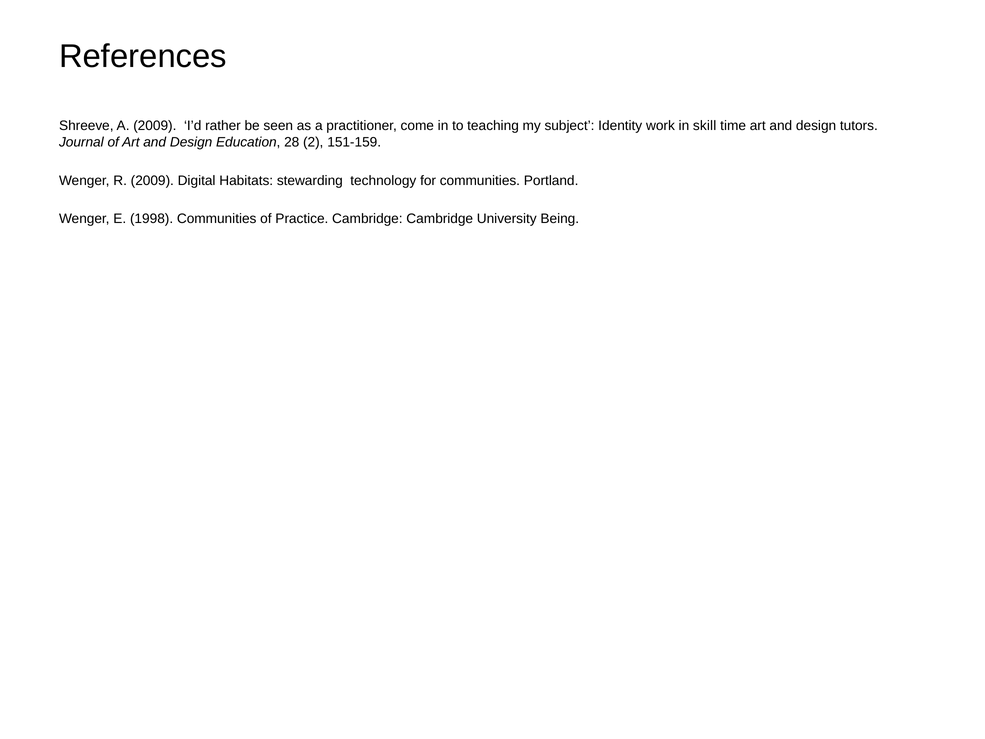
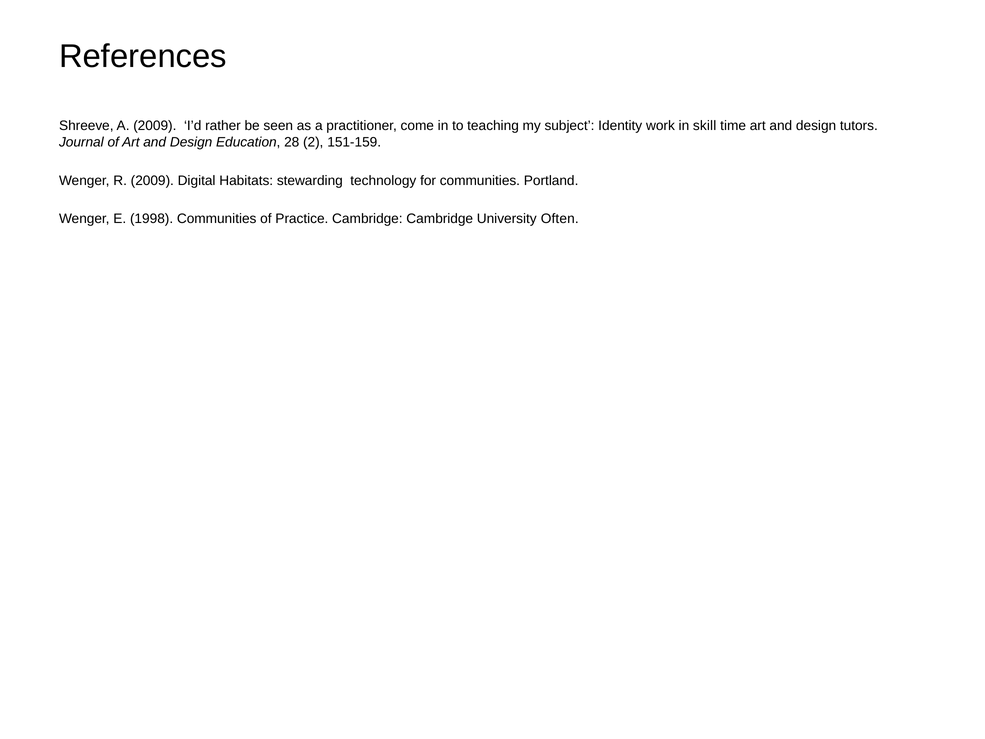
Being: Being -> Often (560, 219)
